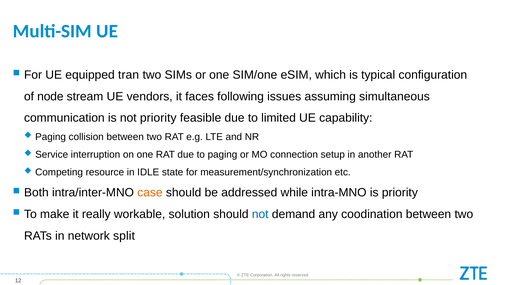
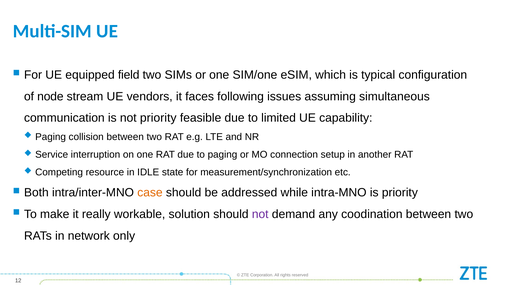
tran: tran -> field (129, 75)
not colour: blue -> purple (260, 214)
split: split -> only (124, 236)
